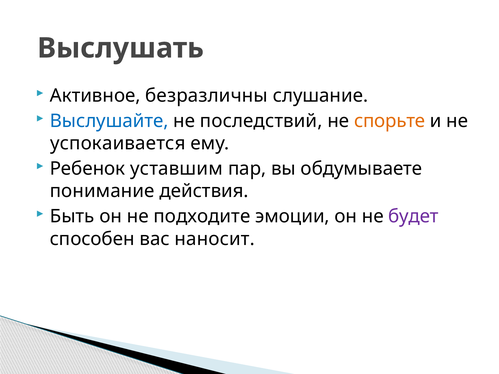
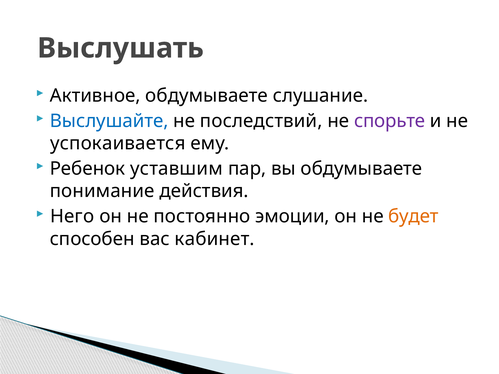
Активное безразличны: безразличны -> обдумываете (207, 96)
спорьте colour: orange -> purple (390, 121)
Быть: Быть -> Него (72, 217)
подходите: подходите -> постоянно (202, 217)
будет colour: purple -> orange (413, 217)
наносит: наносит -> кабинет (215, 239)
